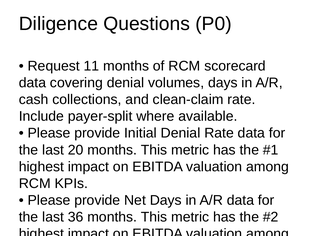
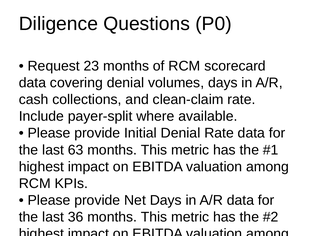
11: 11 -> 23 (91, 66)
20: 20 -> 63 (76, 150)
